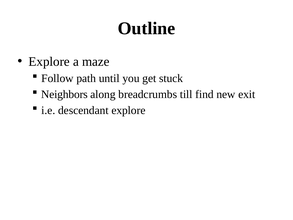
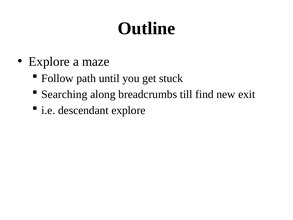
Neighbors: Neighbors -> Searching (64, 94)
